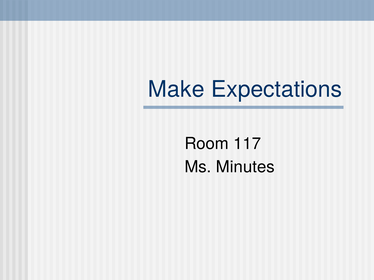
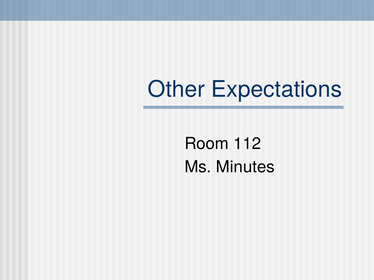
Make: Make -> Other (176, 89)
117: 117 -> 112 (247, 144)
